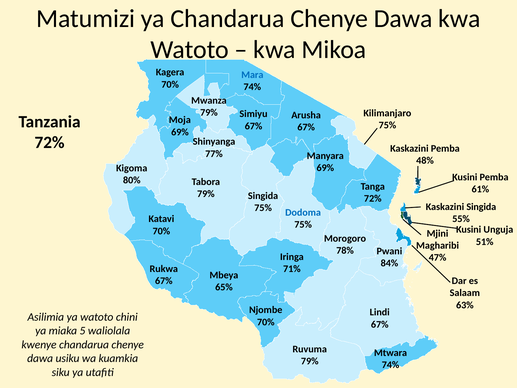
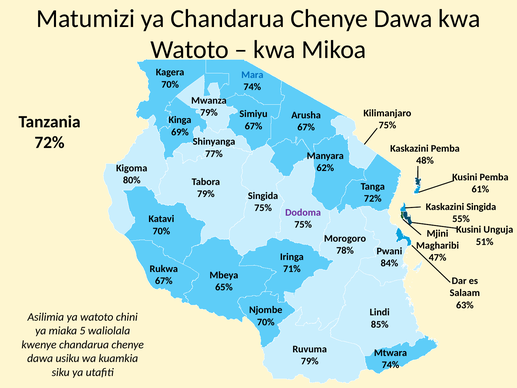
Moja: Moja -> Kinga (180, 120)
69%: 69% -> 62% (325, 168)
Dodoma colour: blue -> purple (303, 212)
67%: 67% -> 85% (380, 324)
